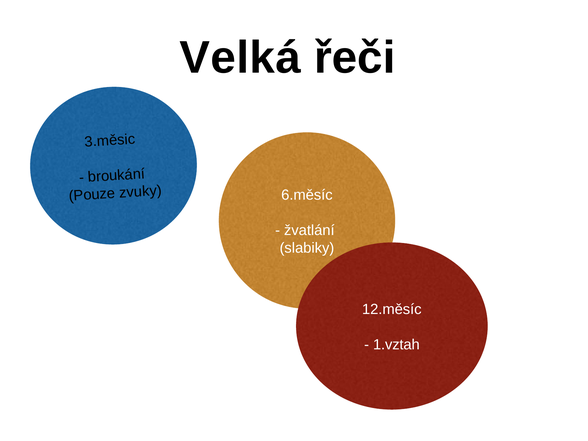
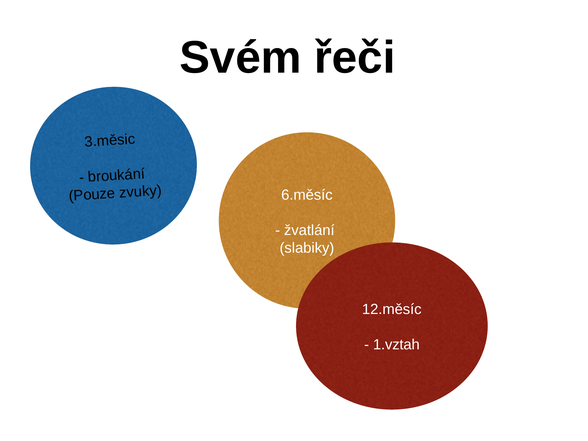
Velká: Velká -> Svém (240, 58)
